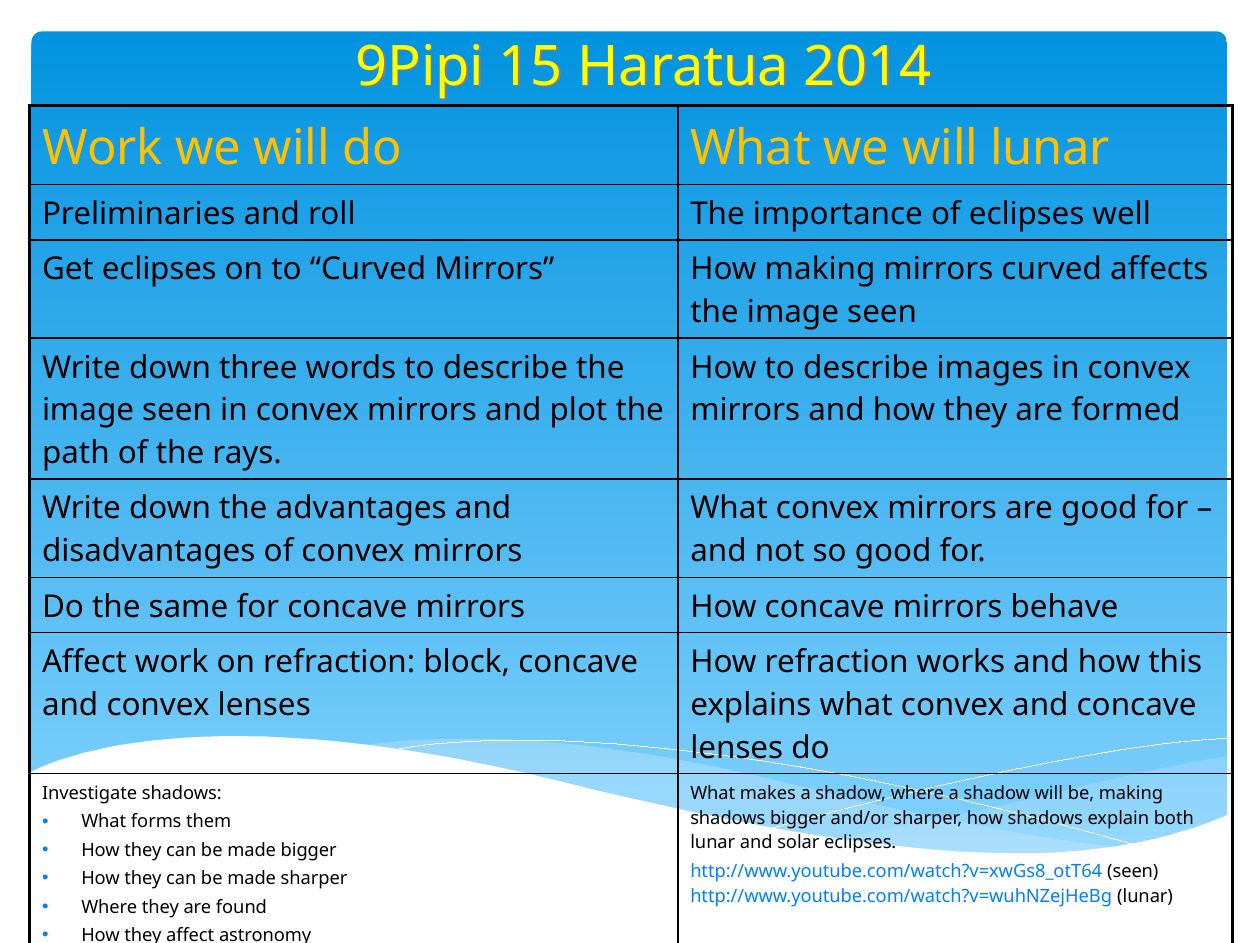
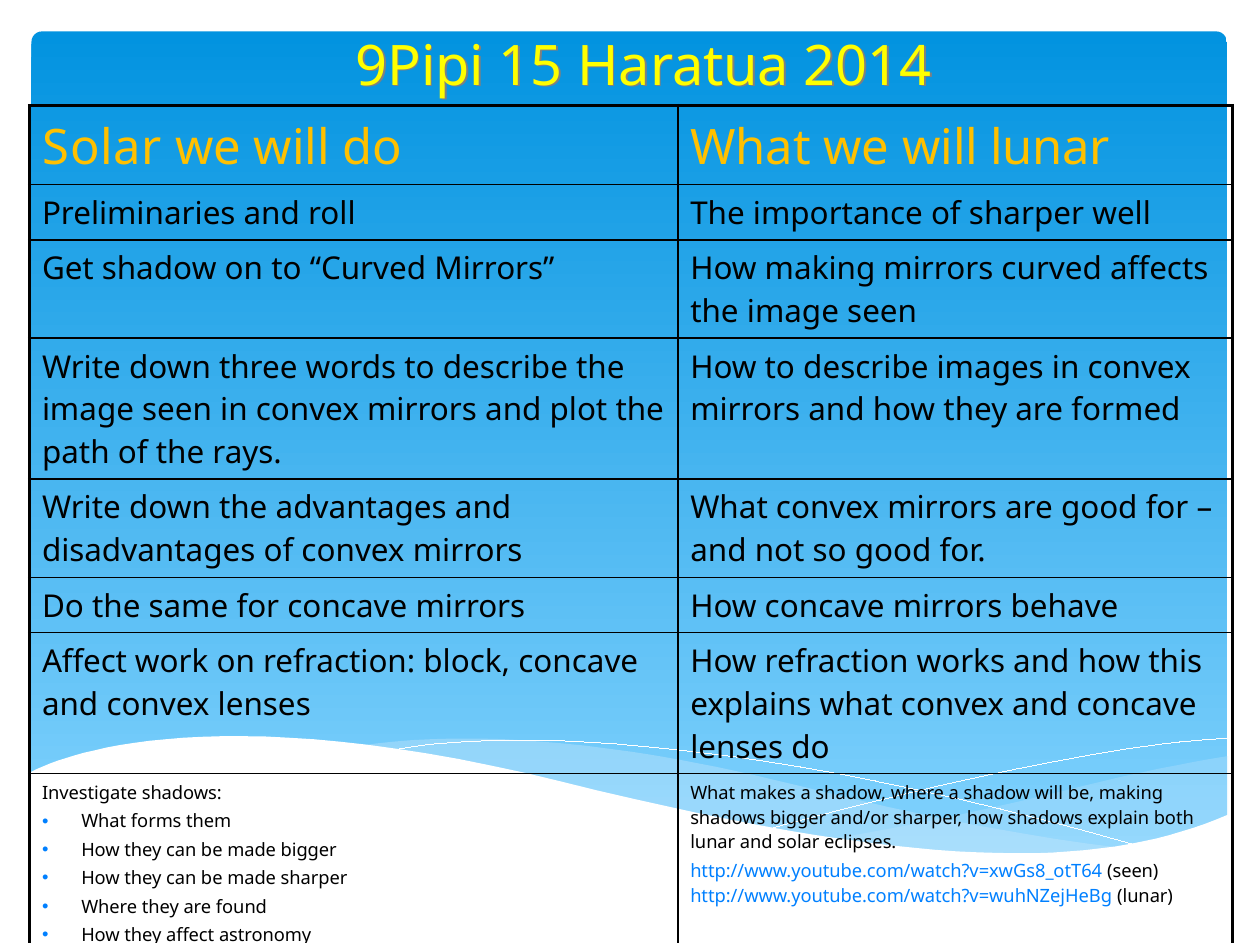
Work: Work -> Solar (102, 148)
of eclipses: eclipses -> sharper (1027, 214)
Get eclipses: eclipses -> shadow (159, 269)
